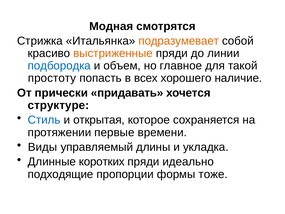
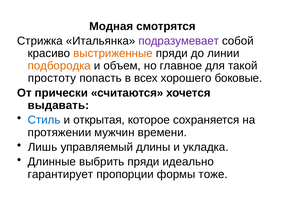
подразумевает colour: orange -> purple (179, 41)
подбородка colour: blue -> orange (59, 66)
наличие: наличие -> боковые (238, 78)
придавать: придавать -> считаются (127, 93)
структуре: структуре -> выдавать (58, 105)
первые: первые -> мужчин (114, 132)
Виды: Виды -> Лишь (43, 147)
коротких: коротких -> выбрить (102, 162)
подходящие: подходящие -> гарантирует (61, 174)
